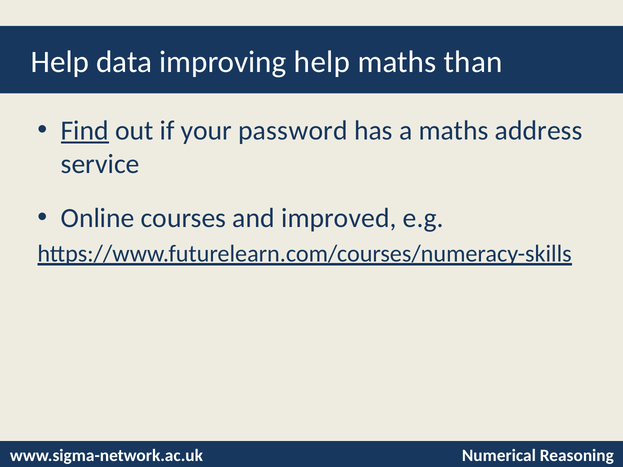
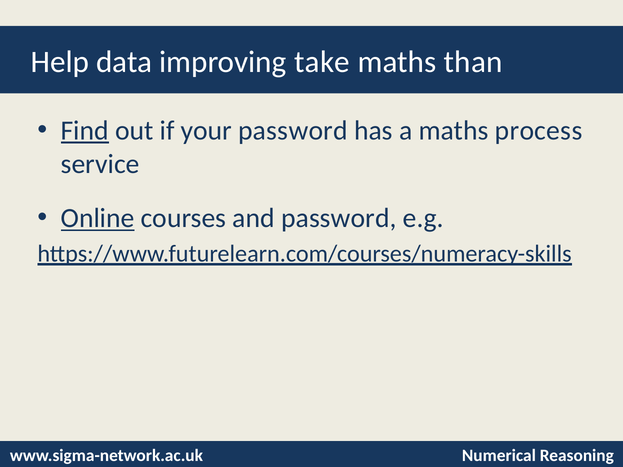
improving help: help -> take (322, 62)
address: address -> process (539, 131)
Online underline: none -> present (98, 218)
and improved: improved -> password (339, 218)
